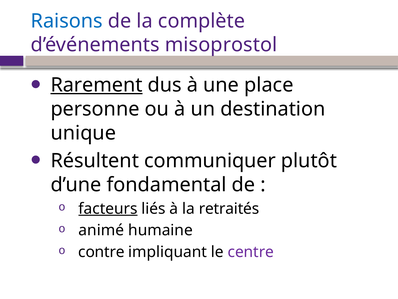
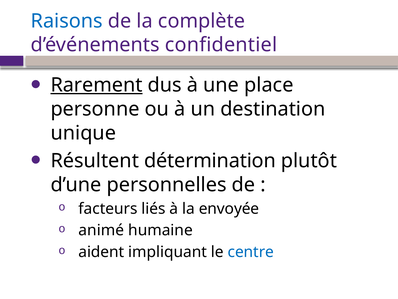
misoprostol: misoprostol -> confidentiel (221, 45)
communiquer: communiquer -> détermination (210, 160)
fondamental: fondamental -> personnelles (167, 184)
facteurs underline: present -> none (108, 208)
retraités: retraités -> envoyée (229, 208)
contre: contre -> aident (101, 252)
centre colour: purple -> blue (251, 252)
